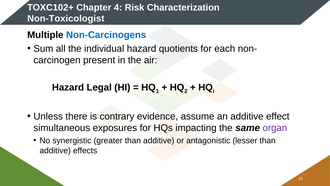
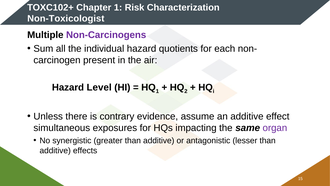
Chapter 4: 4 -> 1 (118, 7)
Non-Carcinogens colour: blue -> purple (106, 35)
Legal: Legal -> Level (99, 87)
